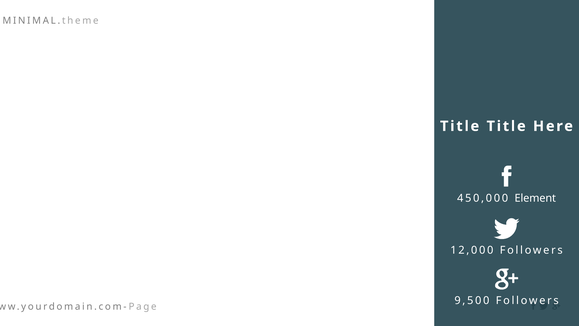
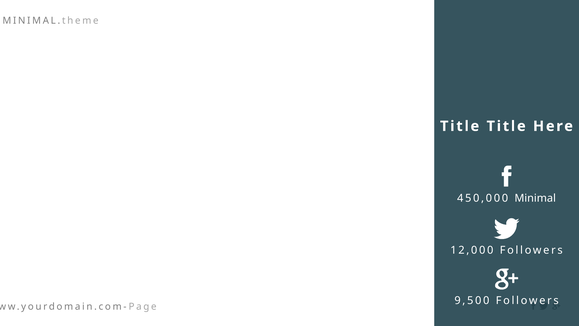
Element: Element -> Minimal (535, 198)
